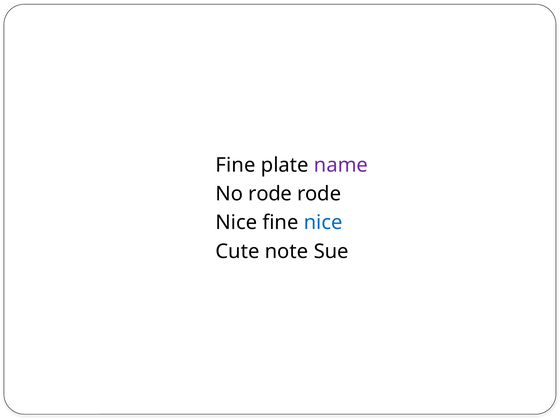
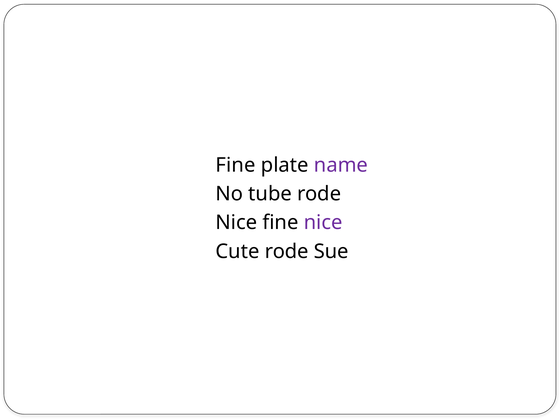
No rode: rode -> tube (270, 194)
nice colour: blue -> purple (323, 223)
Cute note: note -> rode (287, 251)
